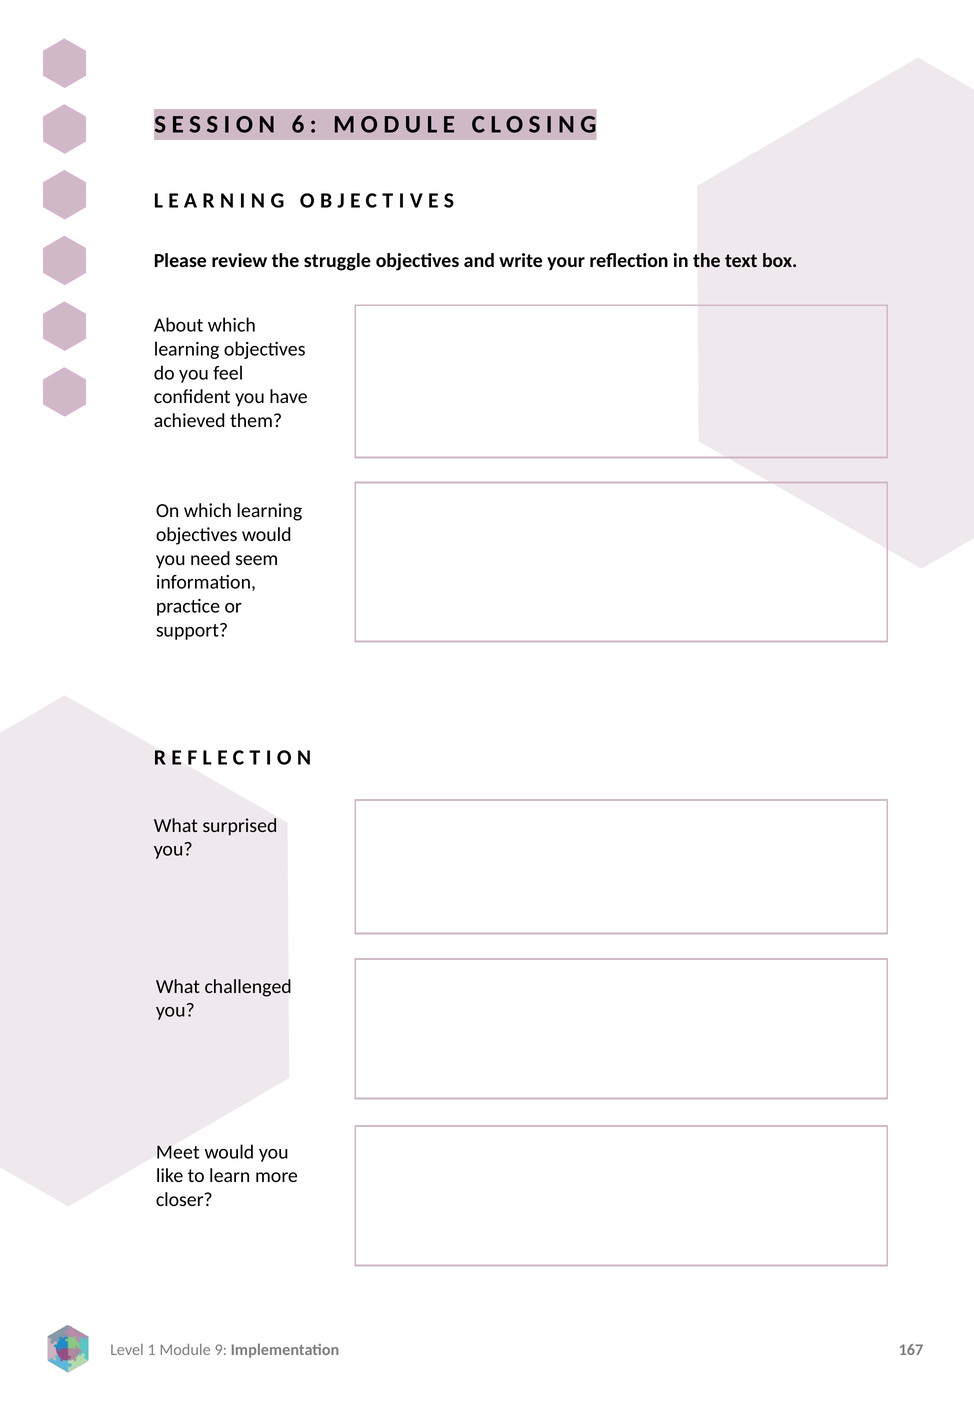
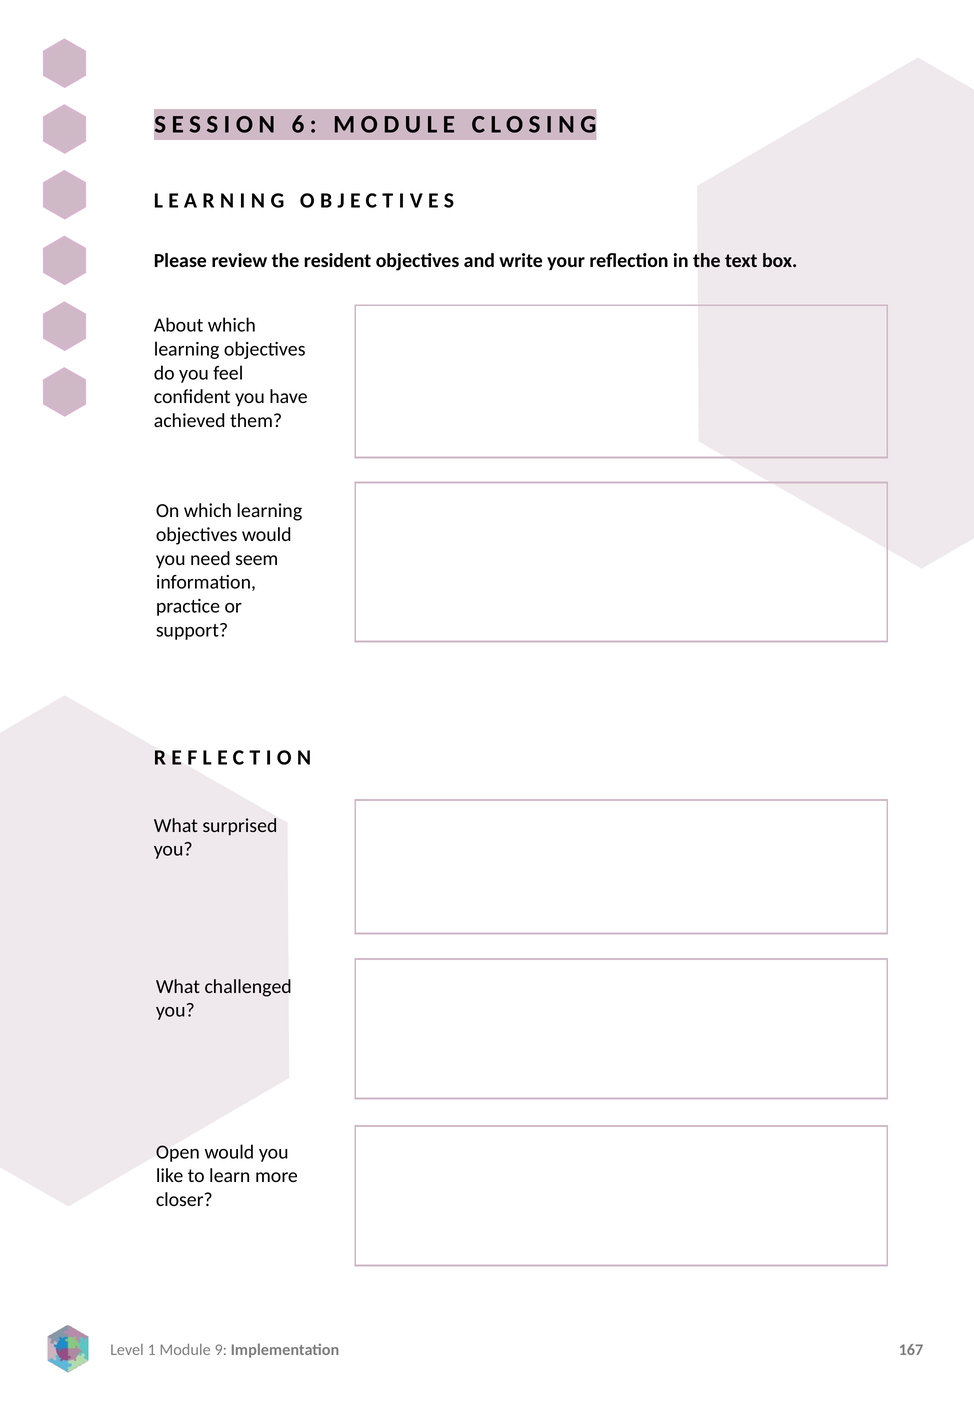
struggle: struggle -> resident (338, 261)
Meet: Meet -> Open (178, 1152)
